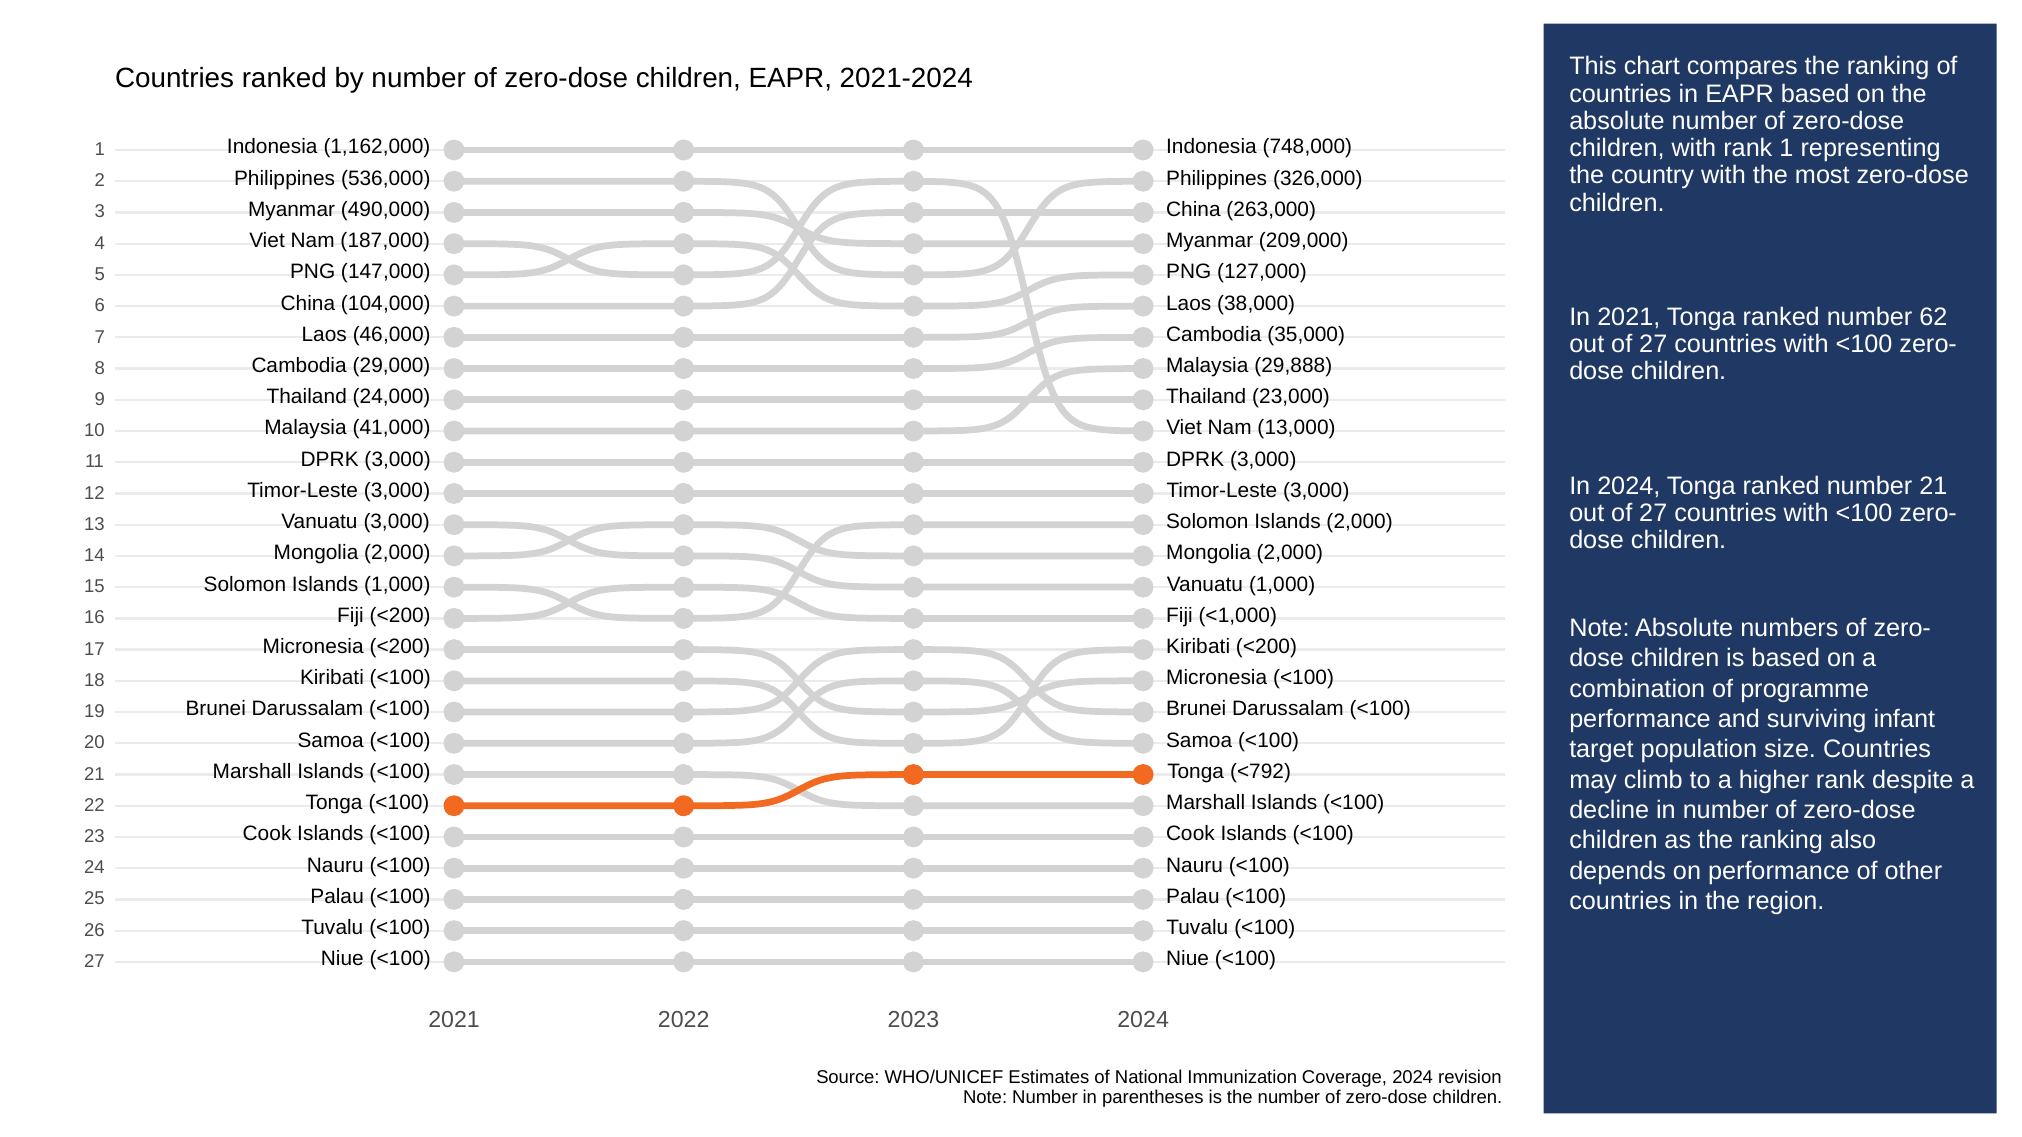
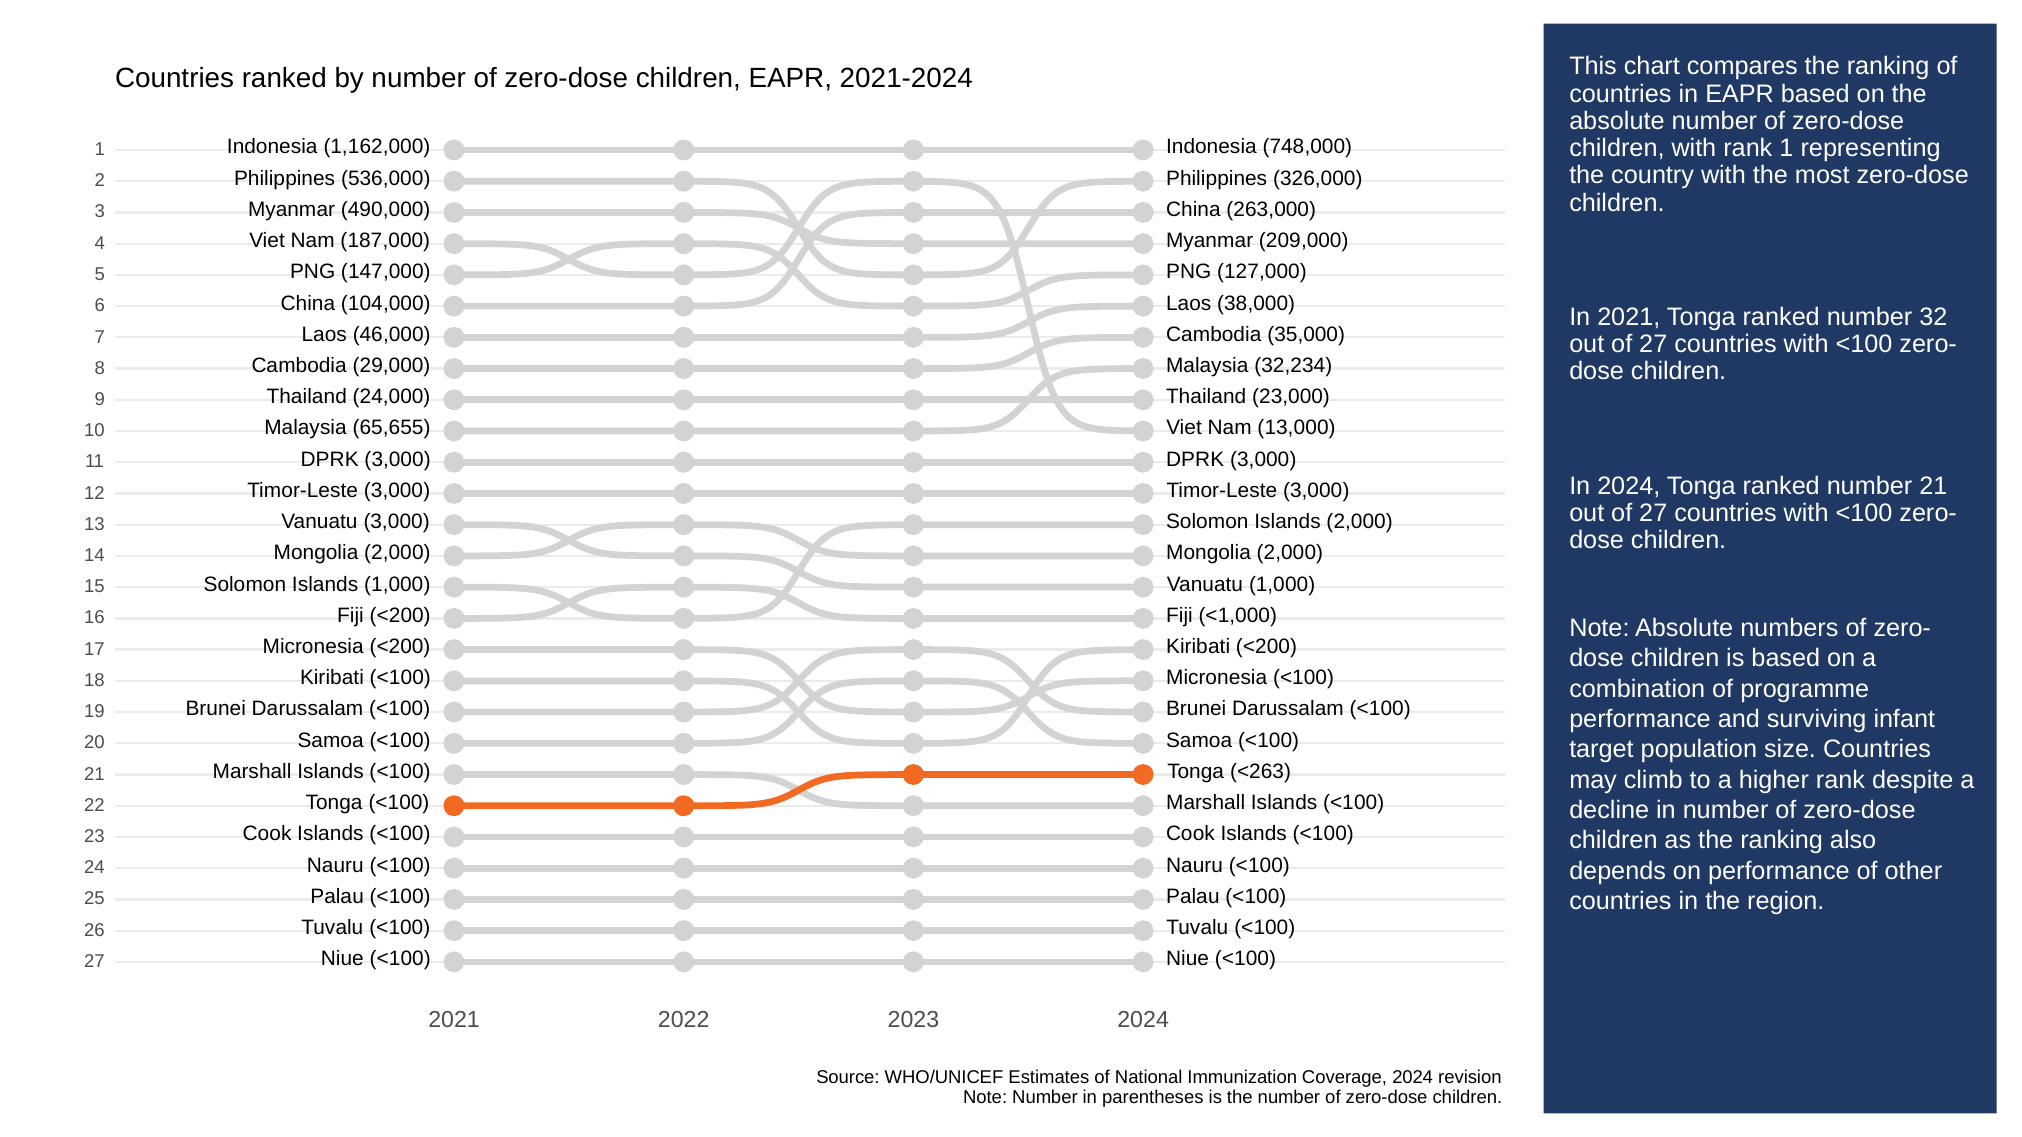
62: 62 -> 32 (1933, 317)
29,888: 29,888 -> 32,234 (1293, 366)
41,000: 41,000 -> 65,655 (392, 428)
<792: <792 -> <263 (1261, 772)
